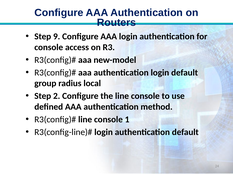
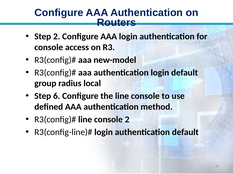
Step 9: 9 -> 2 (57, 37)
2: 2 -> 6 (57, 96)
console 1: 1 -> 2 (127, 120)
